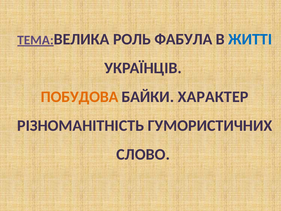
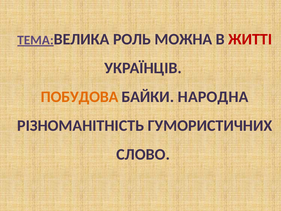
ФАБУЛА: ФАБУЛА -> МОЖНА (183, 39)
ЖИТТІ colour: blue -> red (250, 39)
ХАРАКТЕР: ХАРАКТЕР -> НАРОДНА (213, 97)
